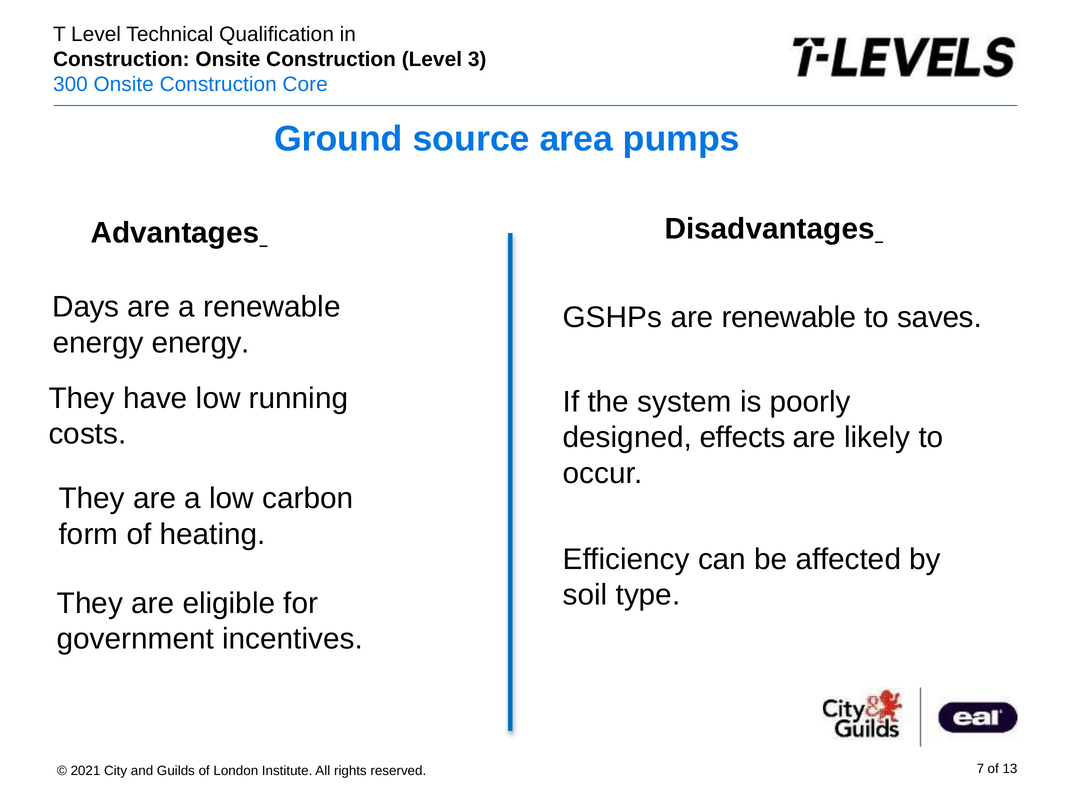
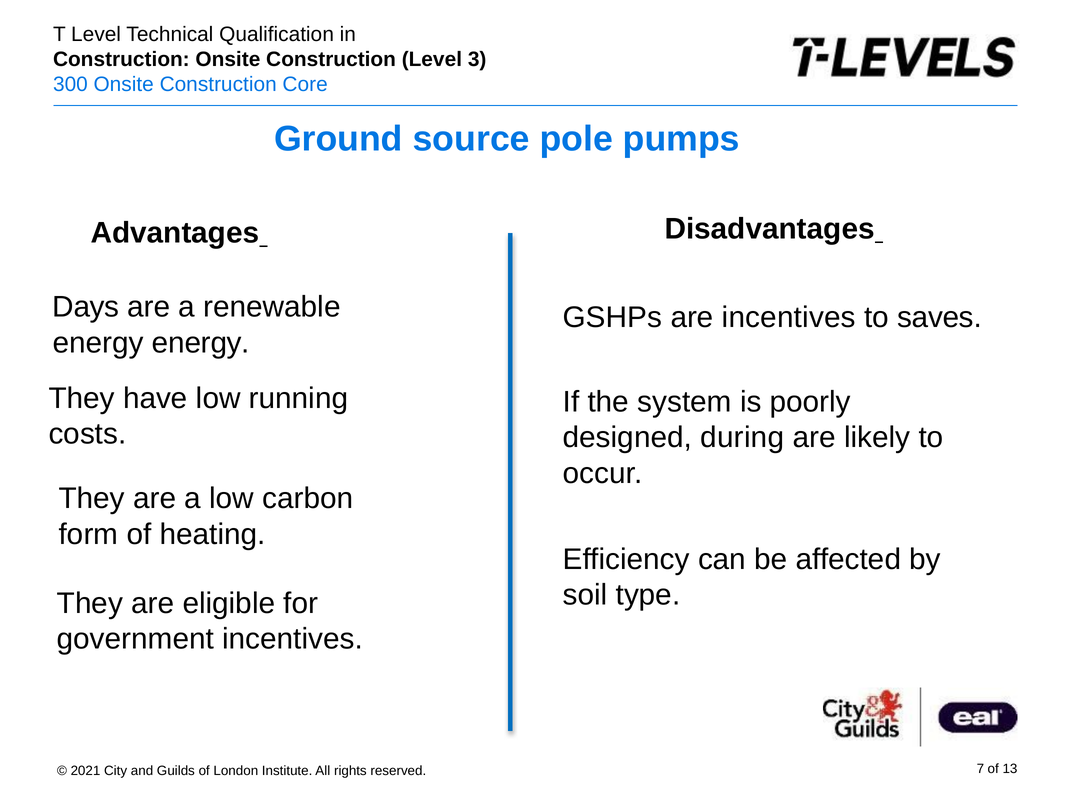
area: area -> pole (576, 139)
are renewable: renewable -> incentives (789, 317)
effects: effects -> during (742, 437)
